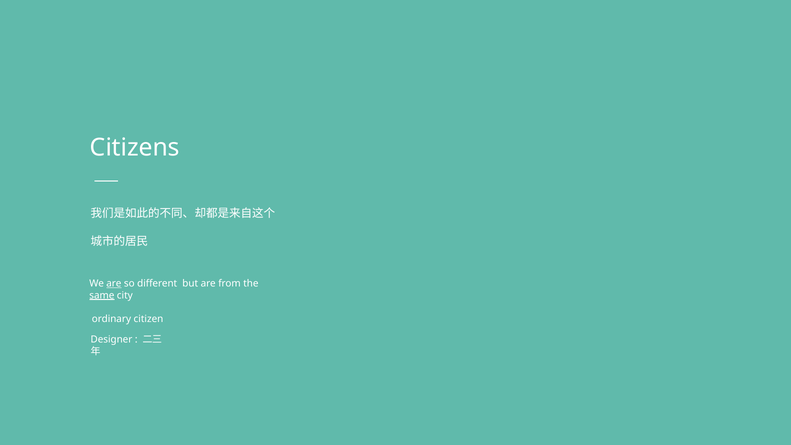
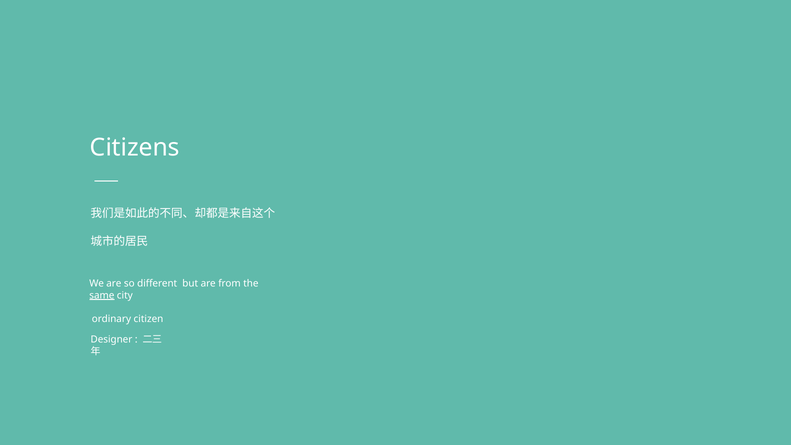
are underline: present -> none (114, 283)
